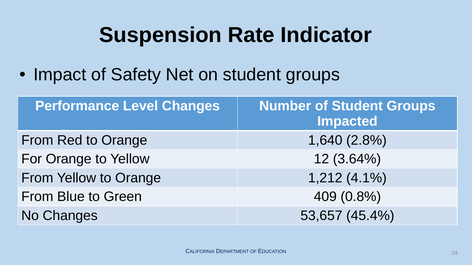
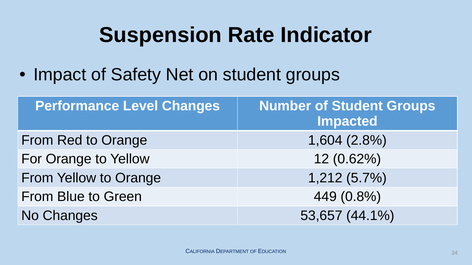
1,640: 1,640 -> 1,604 (325, 140)
3.64%: 3.64% -> 0.62% (357, 159)
4.1%: 4.1% -> 5.7% (366, 178)
409: 409 -> 449 (325, 197)
45.4%: 45.4% -> 44.1% (370, 216)
